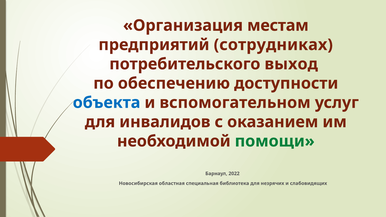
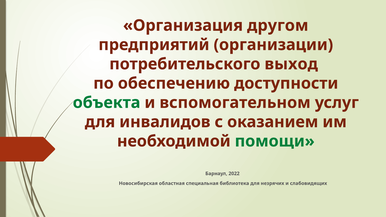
местам: местам -> другом (278, 25)
сотрудниках: сотрудниках -> организации (273, 45)
объекта colour: blue -> green (107, 103)
